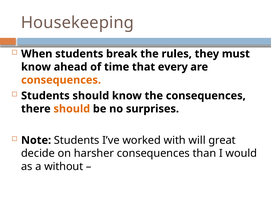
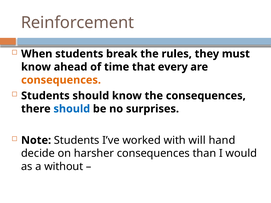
Housekeeping: Housekeeping -> Reinforcement (77, 23)
should colour: orange -> blue (72, 109)
great: great -> hand (222, 140)
